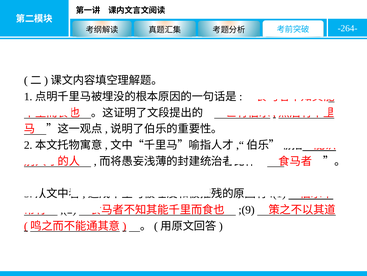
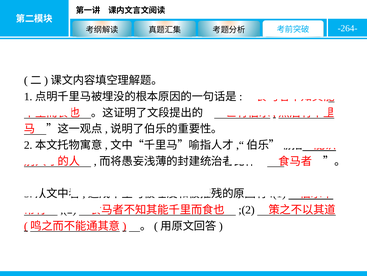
;(9: ;(9 -> ;(2 (247, 209)
